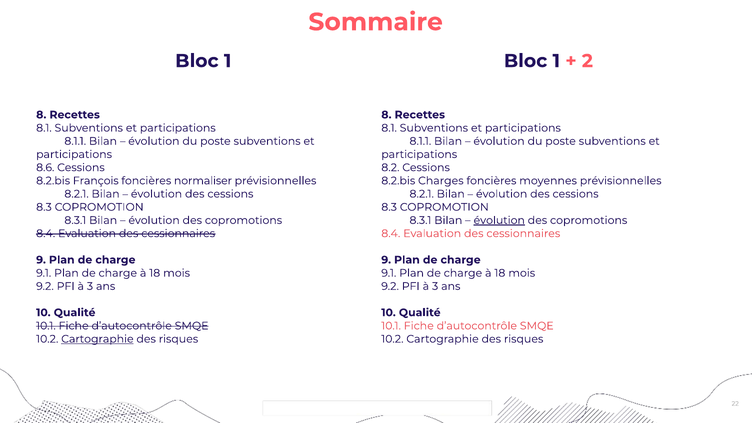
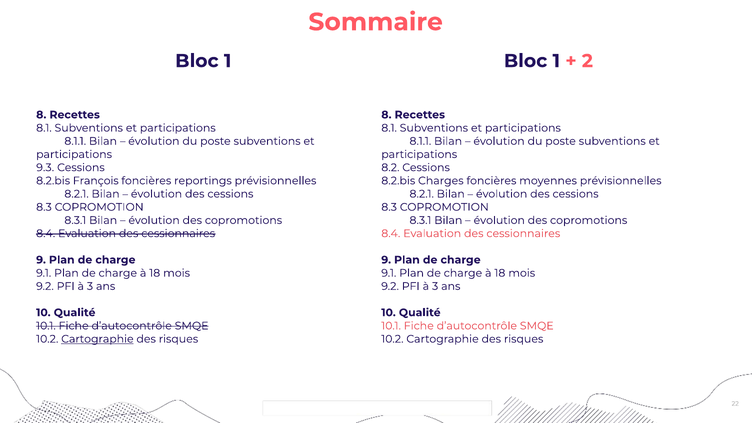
8.6: 8.6 -> 9.3 (45, 168)
normaliser: normaliser -> reportings (203, 181)
évolution underline: present -> none (499, 220)
